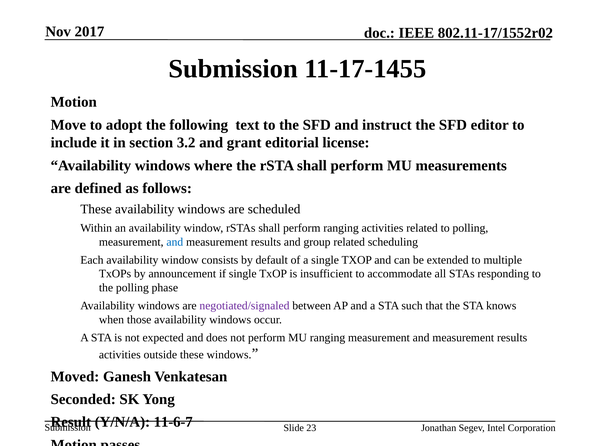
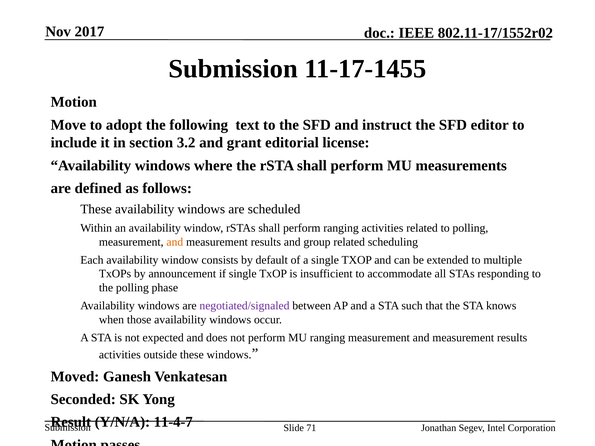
and colour: blue -> orange (175, 242)
11-6-7: 11-6-7 -> 11-4-7 (173, 422)
23: 23 -> 71 (311, 428)
